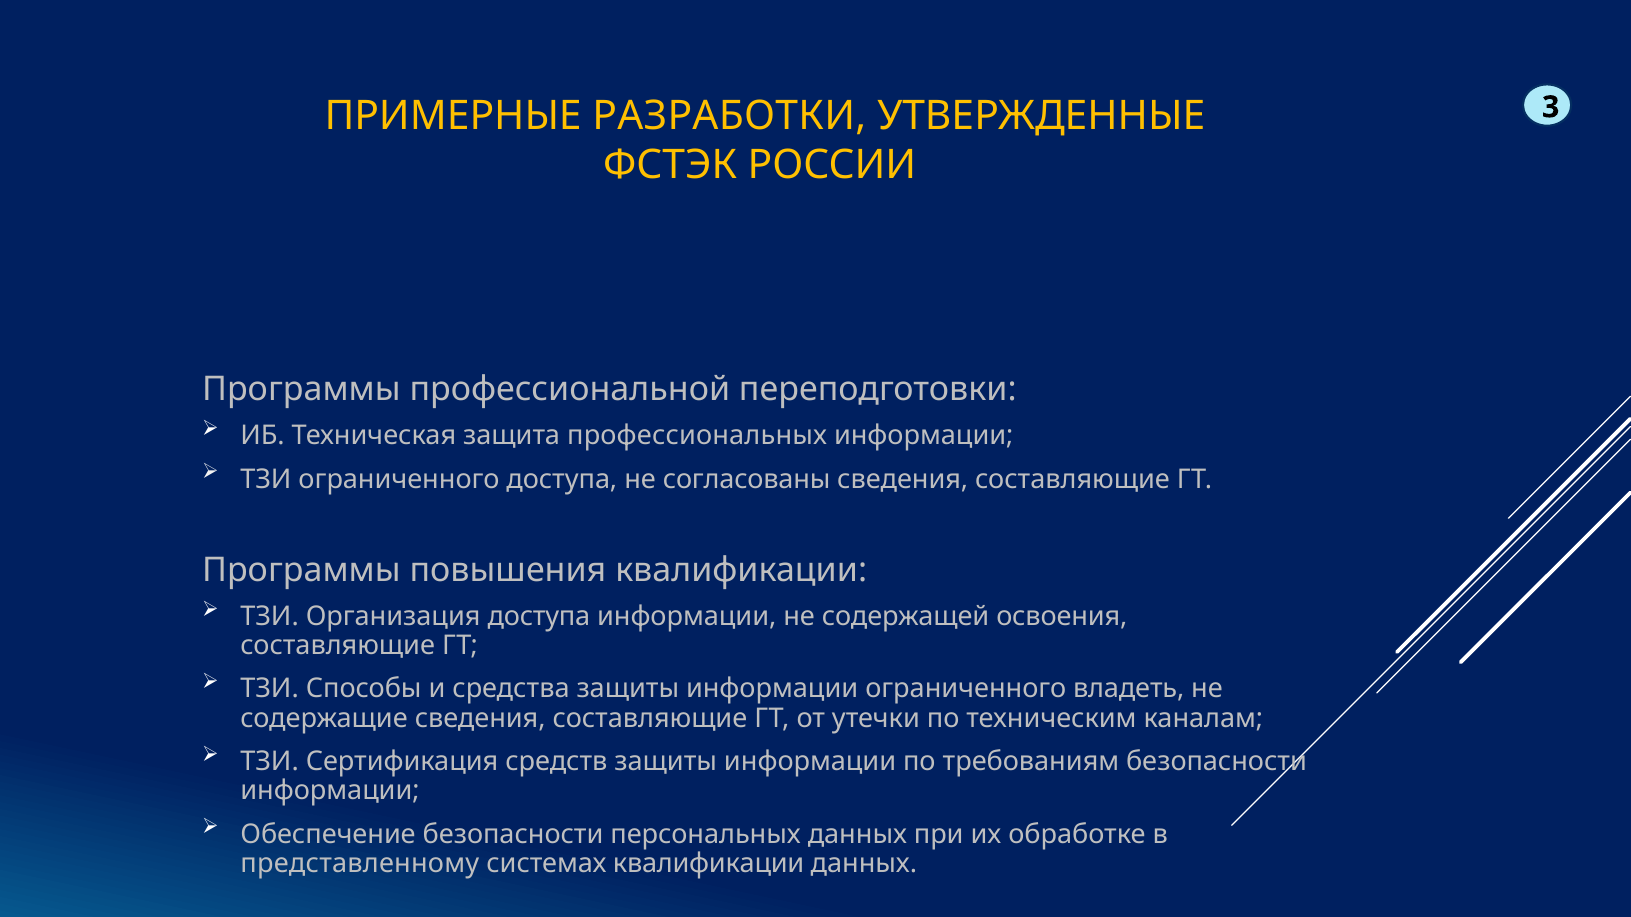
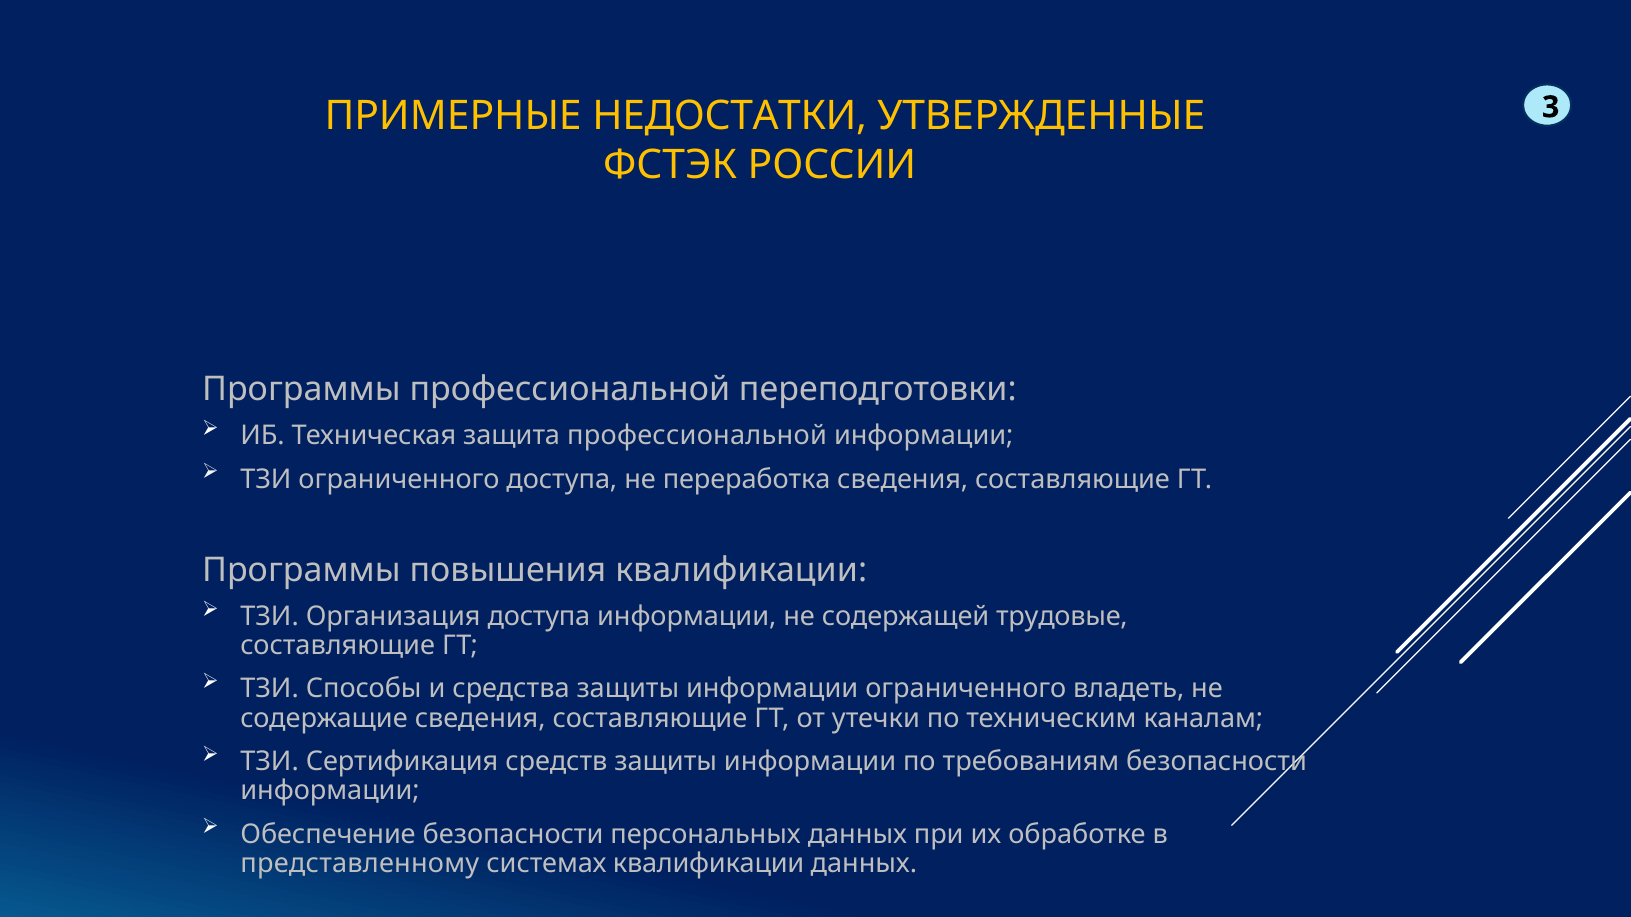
РАЗРАБОТКИ: РАЗРАБОТКИ -> НЕДОСТАТКИ (730, 116)
защита профессиональных: профессиональных -> профессиональной (697, 436)
согласованы: согласованы -> переработка (747, 479)
освоения: освоения -> трудовые (1062, 617)
